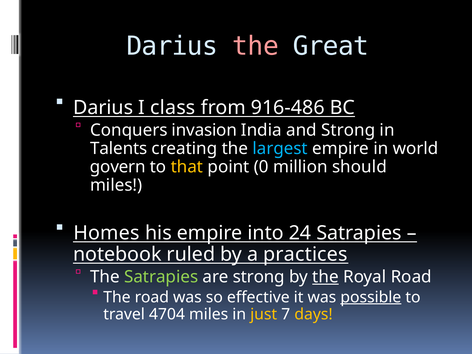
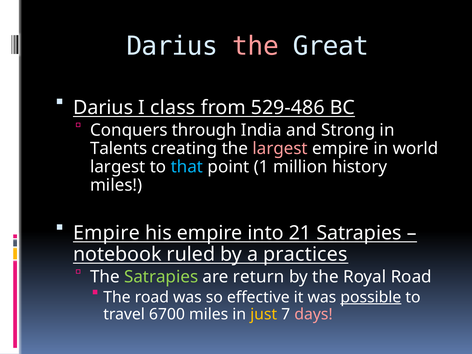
916-486: 916-486 -> 529-486 (288, 108)
invasion: invasion -> through (204, 130)
largest colour: light blue -> pink (280, 148)
govern: govern -> largest (118, 167)
that colour: yellow -> light blue (187, 167)
0: 0 -> 1 (261, 167)
should: should -> history (360, 167)
Homes: Homes -> Empire (106, 233)
24: 24 -> 21 (300, 233)
are strong: strong -> return (259, 277)
the underline: present -> none (325, 277)
4704: 4704 -> 6700 (167, 314)
days colour: yellow -> pink (314, 314)
